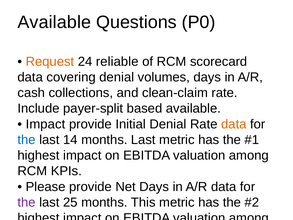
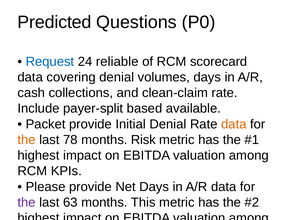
Available: Available -> Predicted (54, 22)
Request colour: orange -> blue (50, 61)
Impact: Impact -> Packet (46, 124)
the colour: blue -> orange (27, 140)
14: 14 -> 78 (70, 140)
months Last: Last -> Risk (143, 140)
25: 25 -> 63 (70, 202)
